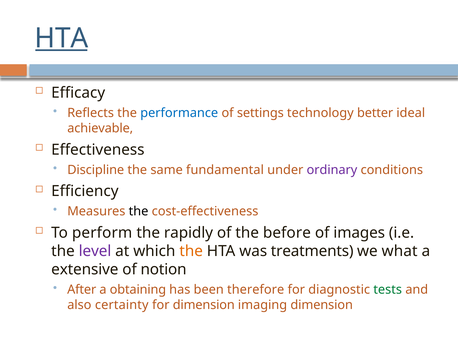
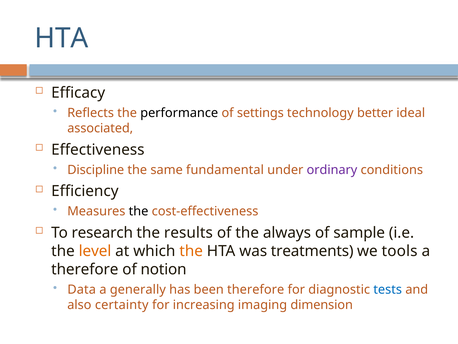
HTA underline: present -> none (61, 38)
performance colour: blue -> black (179, 113)
achievable: achievable -> associated (100, 128)
perform: perform -> research (102, 233)
rapidly: rapidly -> results (188, 233)
before: before -> always (287, 233)
images: images -> sample (359, 233)
level colour: purple -> orange (95, 251)
what: what -> tools (400, 251)
extensive: extensive -> therefore (85, 269)
After: After -> Data (82, 289)
obtaining: obtaining -> generally (138, 289)
tests colour: green -> blue (388, 289)
for dimension: dimension -> increasing (204, 305)
